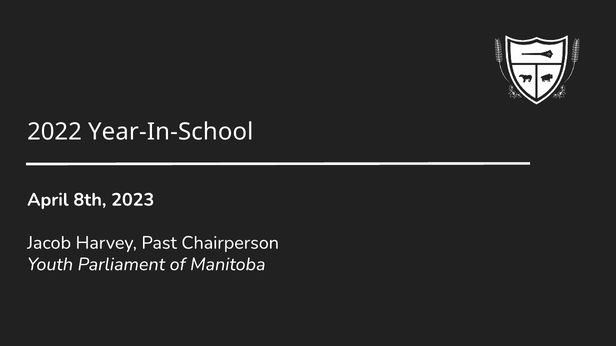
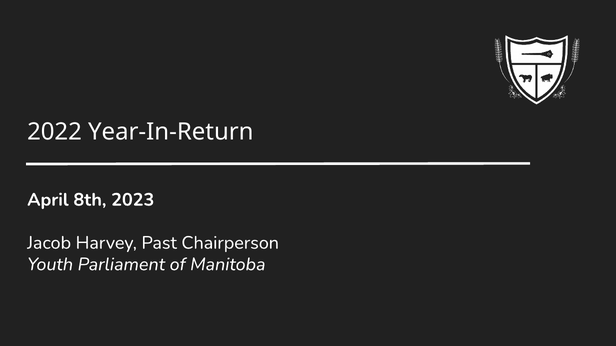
Year-In-School: Year-In-School -> Year-In-Return (171, 132)
